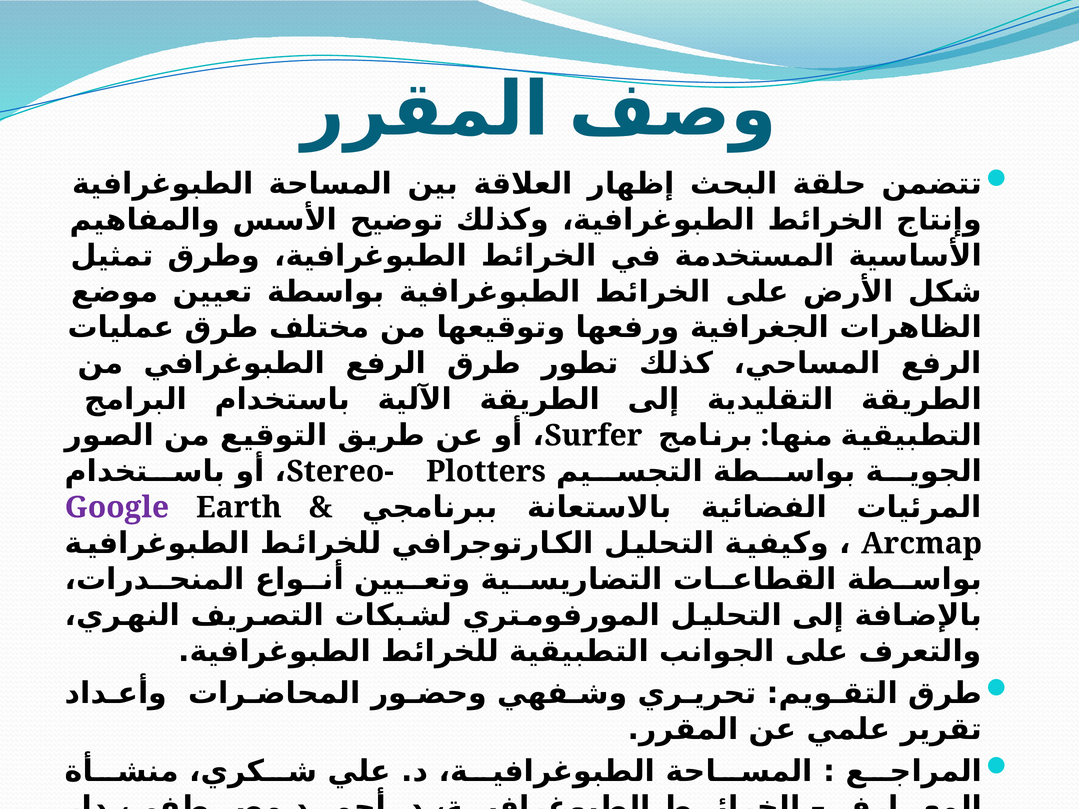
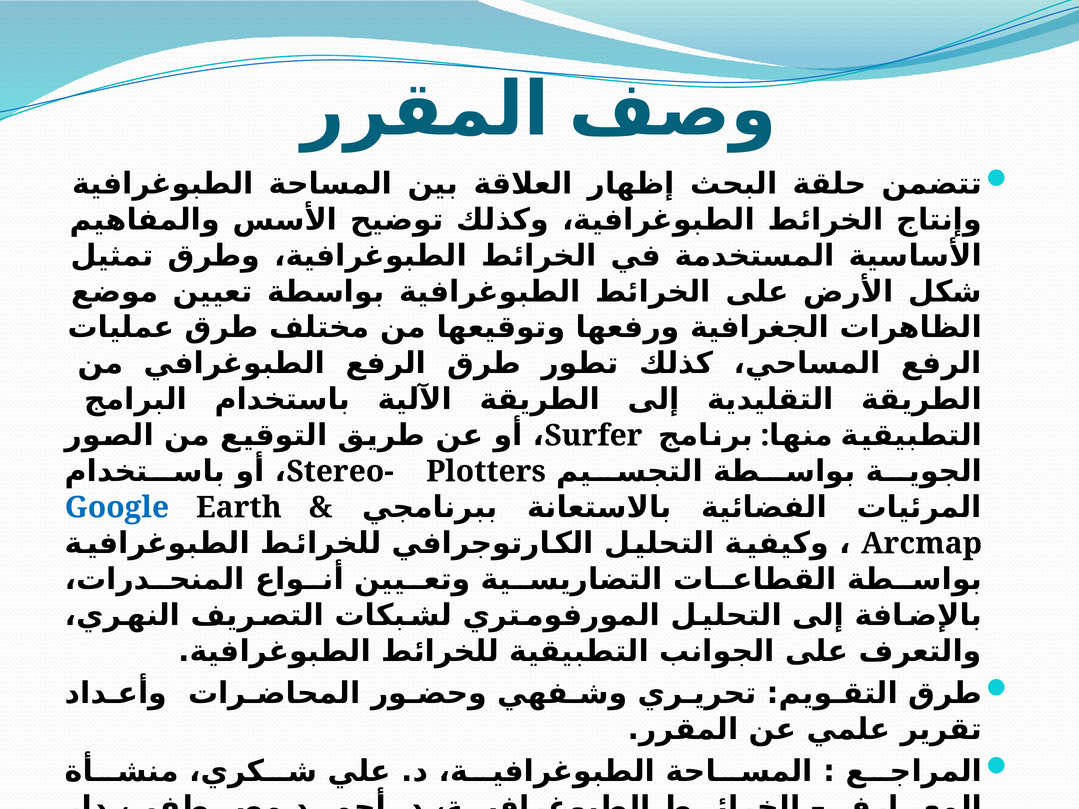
Google colour: purple -> blue (117, 508)
